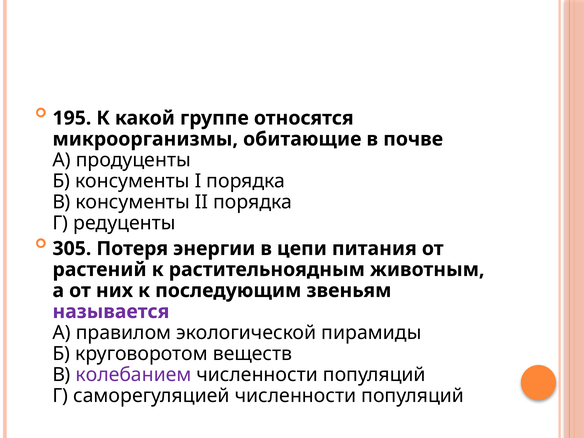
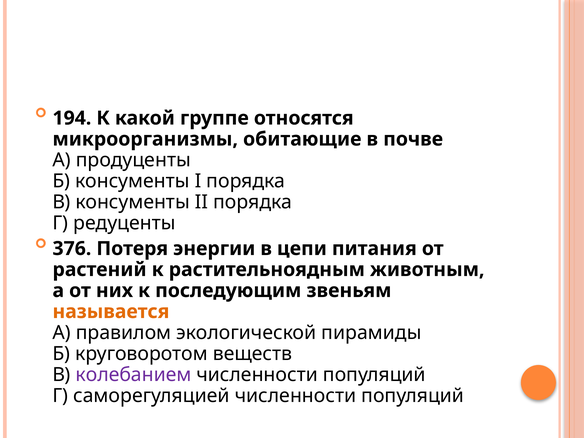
195: 195 -> 194 (72, 118)
305: 305 -> 376 (72, 249)
называется colour: purple -> orange (111, 312)
